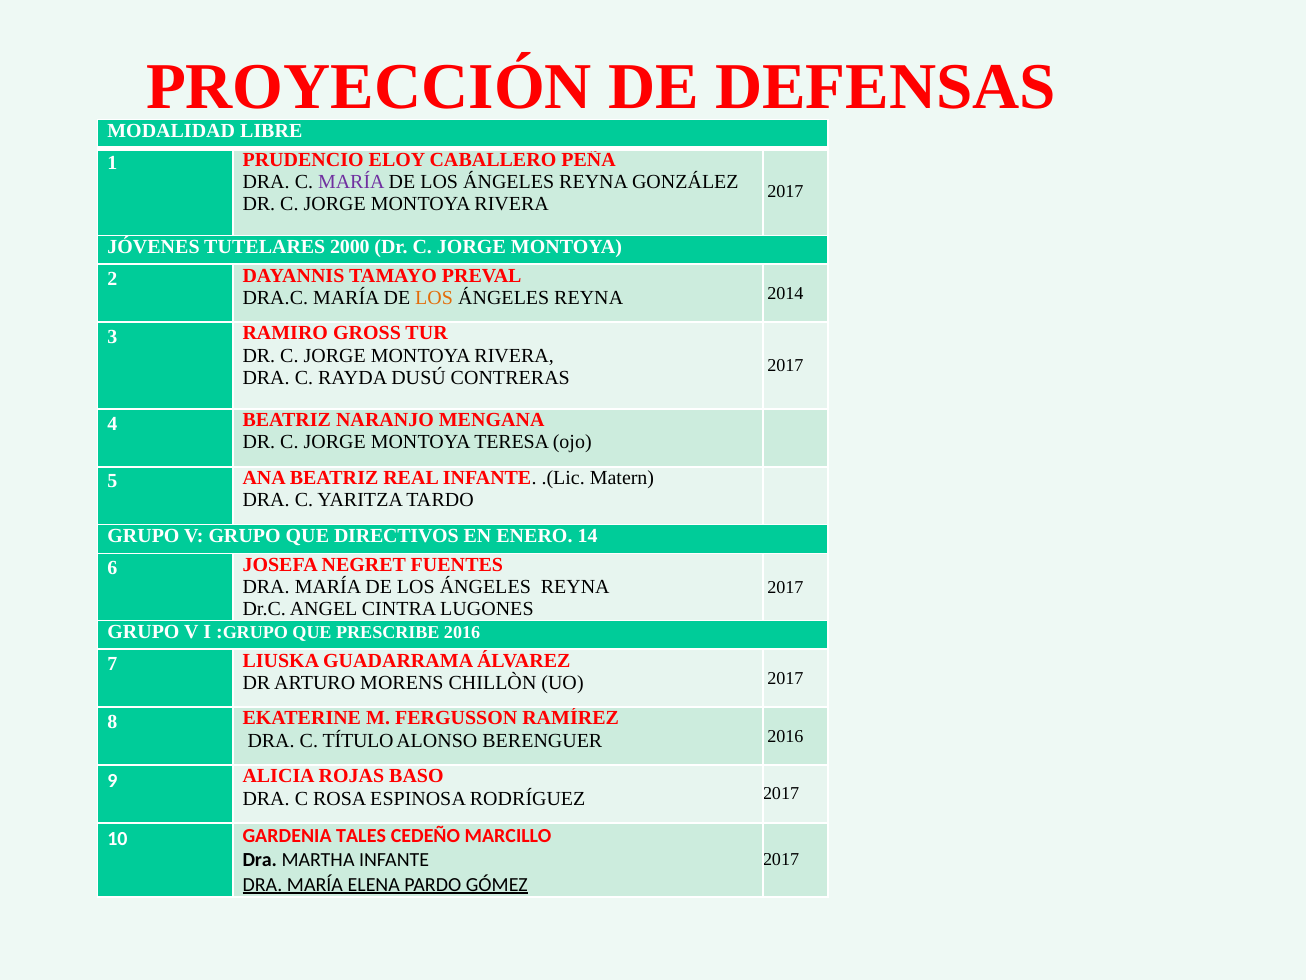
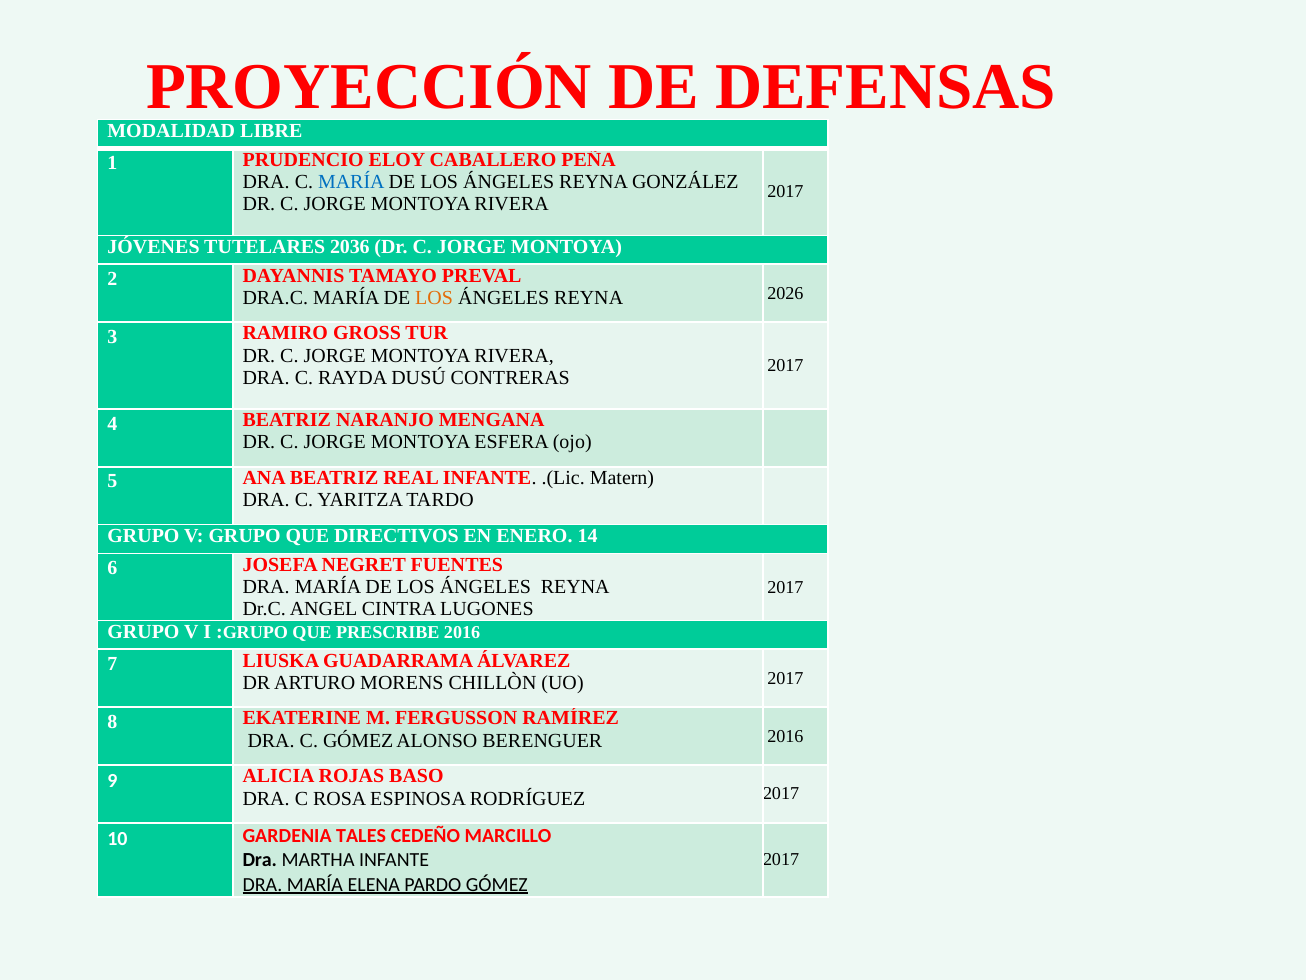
MARÍA colour: purple -> blue (351, 182)
2000: 2000 -> 2036 (350, 246)
2014: 2014 -> 2026 (785, 293)
TERESA: TERESA -> ESFERA (512, 442)
C TÍTULO: TÍTULO -> GÓMEZ (358, 740)
